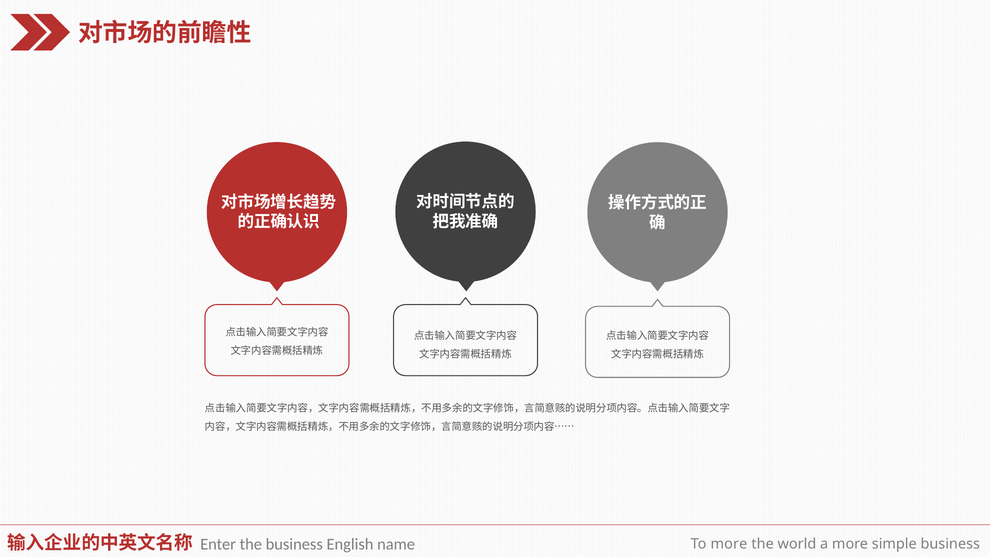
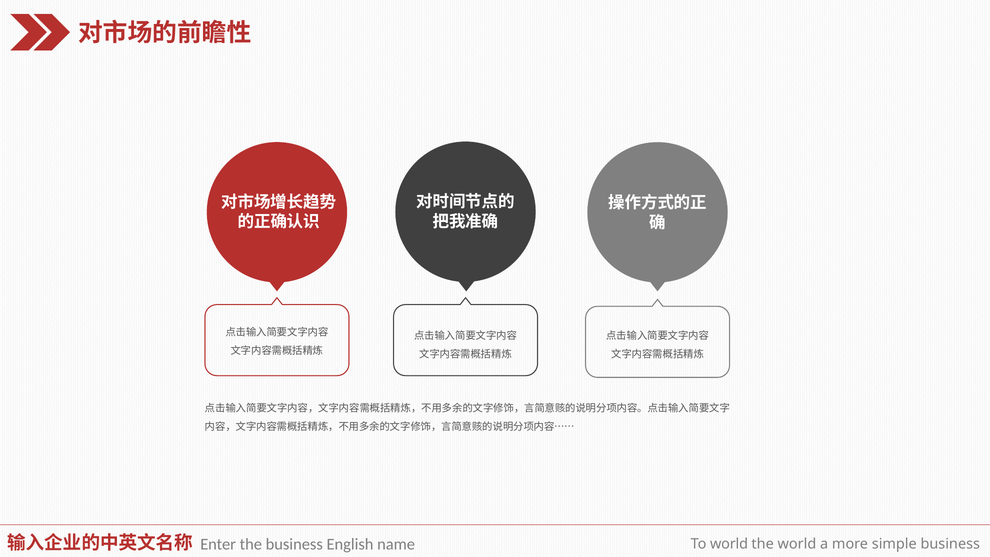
To more: more -> world (729, 544)
